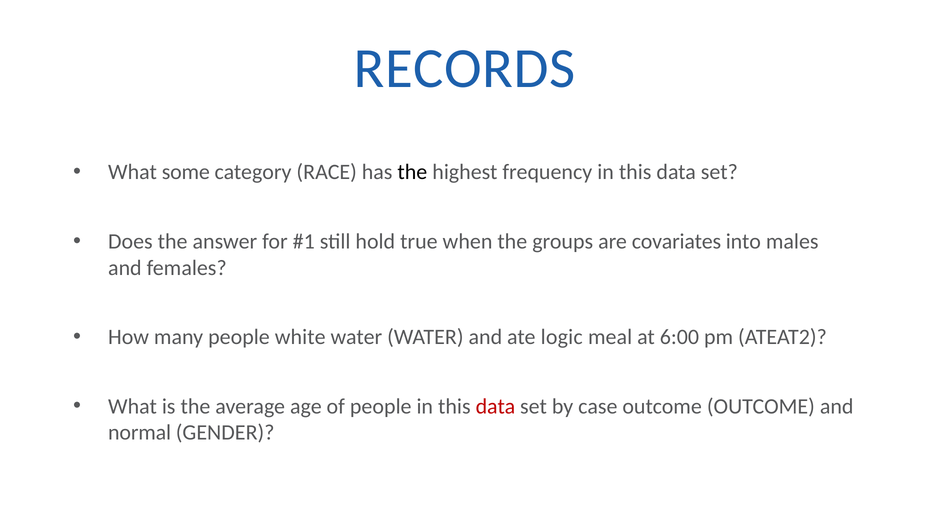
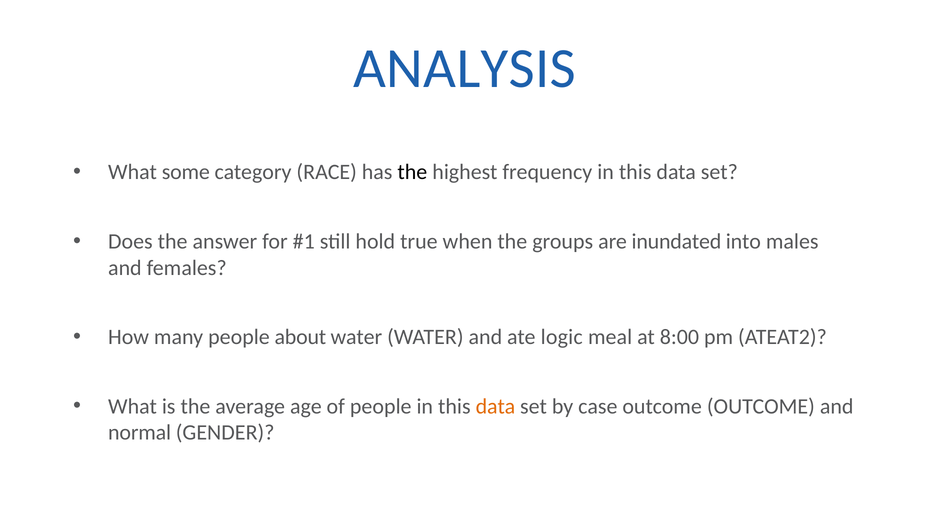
RECORDS: RECORDS -> ANALYSIS (465, 68)
covariates: covariates -> inundated (676, 241)
white: white -> about (300, 337)
6:00: 6:00 -> 8:00 (679, 337)
data colour: red -> orange (495, 406)
